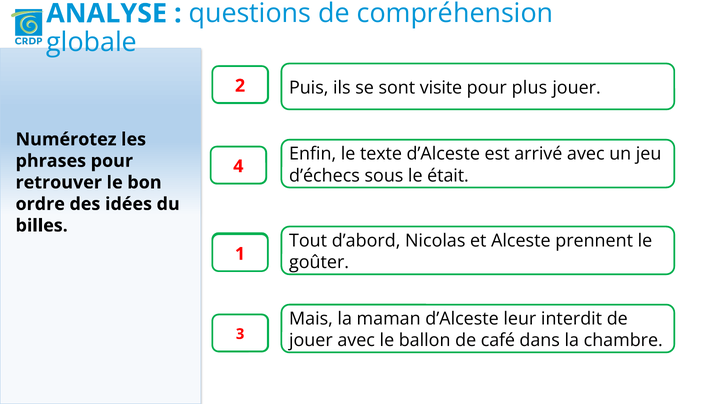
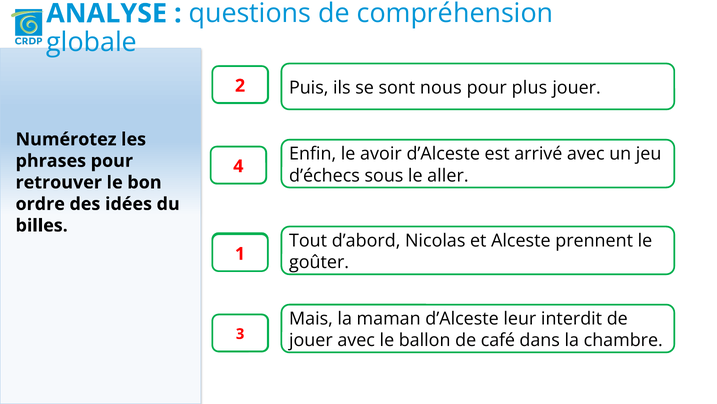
visite: visite -> nous (441, 88)
texte: texte -> avoir (381, 154)
était: était -> aller (448, 175)
